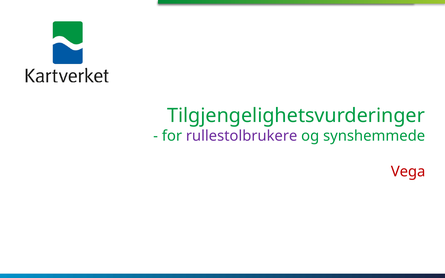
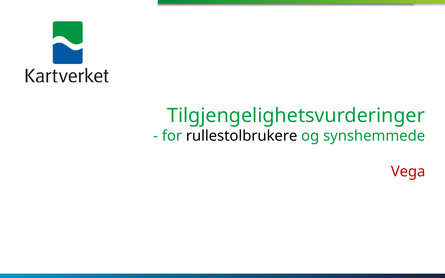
rullestolbrukere colour: purple -> black (242, 136)
